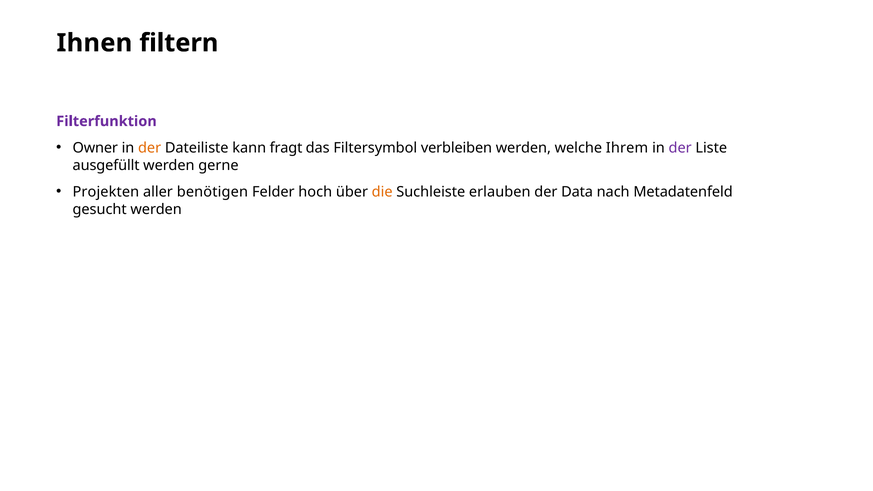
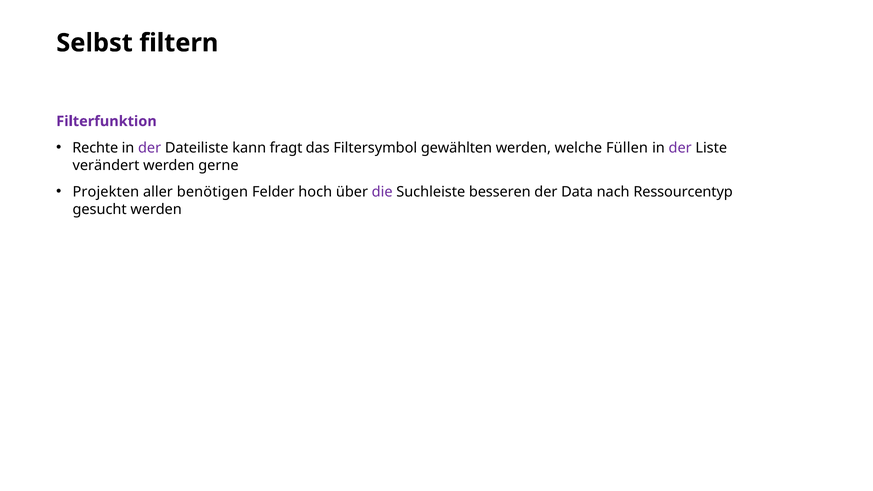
Ihnen: Ihnen -> Selbst (95, 43)
Owner: Owner -> Rechte (95, 148)
der colour: orange -> purple (150, 148)
verbleiben: verbleiben -> gewählten (456, 148)
Ihrem: Ihrem -> Füllen (627, 148)
ausgefüllt: ausgefüllt -> verändert (106, 165)
die colour: orange -> purple (382, 192)
erlauben: erlauben -> besseren (500, 192)
Metadatenfeld: Metadatenfeld -> Ressourcentyp (683, 192)
